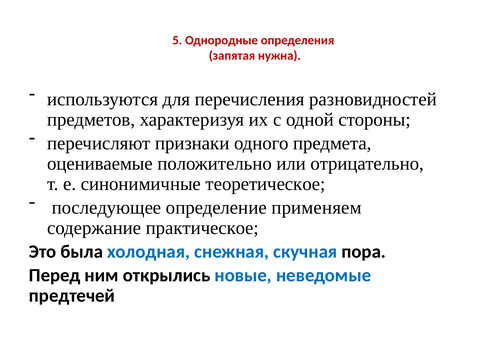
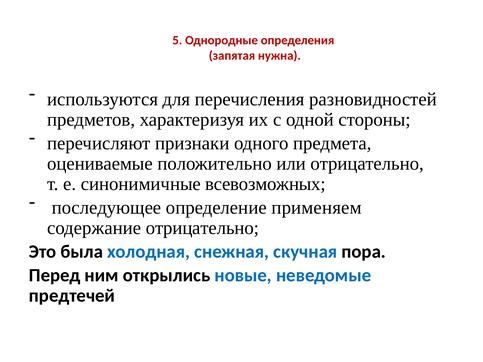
теоретическое: теоретическое -> всевозможных (266, 184)
содержание практическое: практическое -> отрицательно (202, 228)
